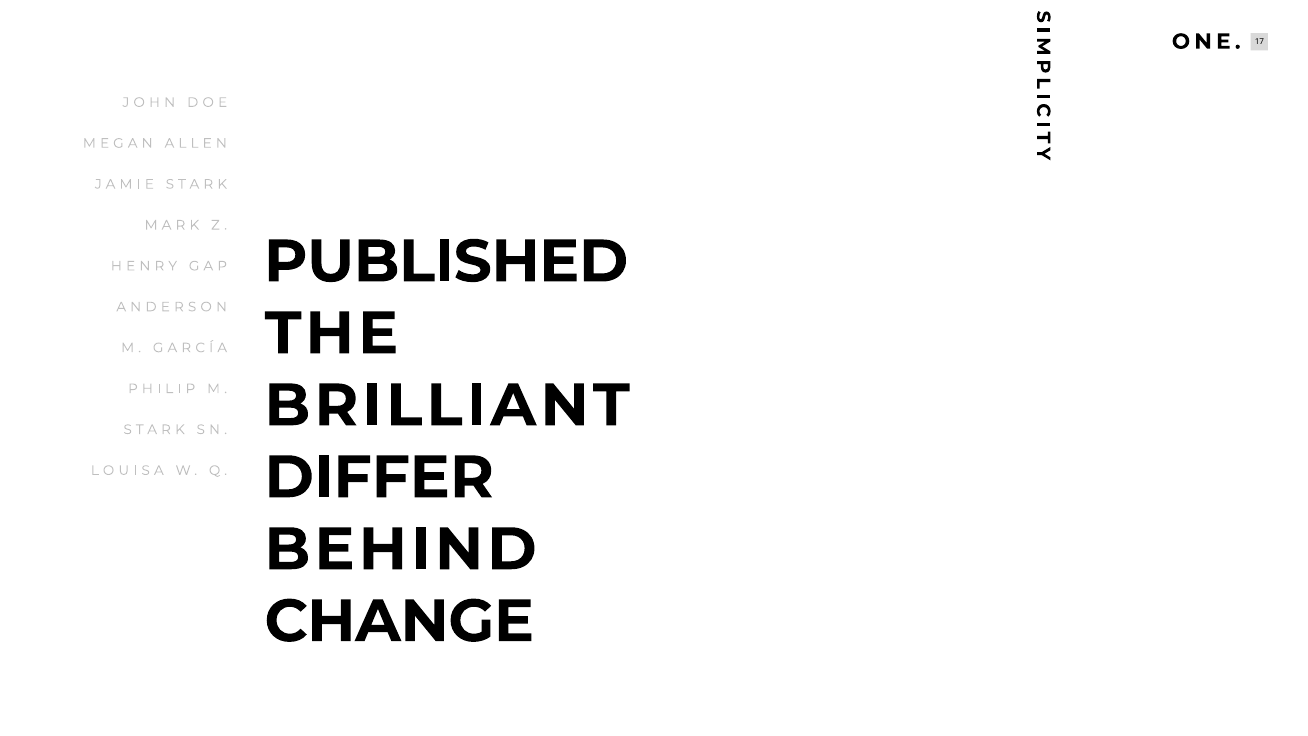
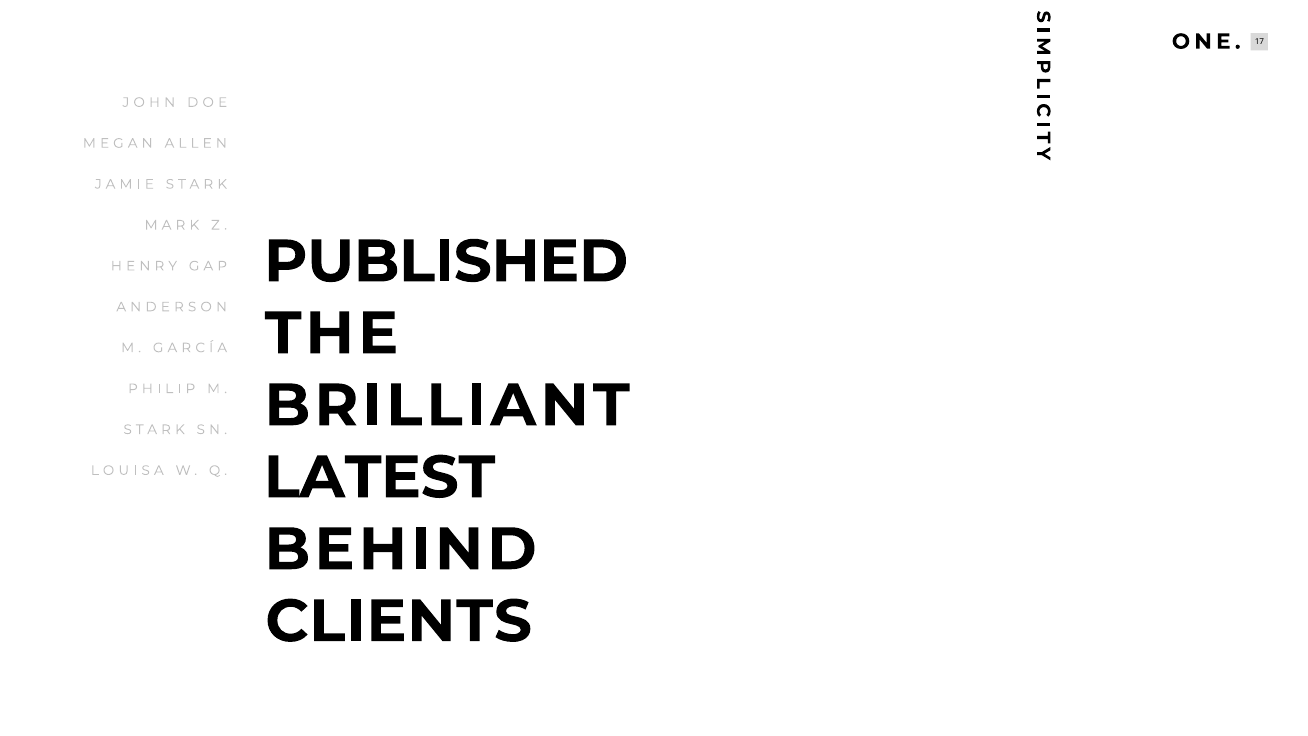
DIFFER: DIFFER -> LATEST (379, 477)
CHANGE: CHANGE -> CLIENTS (399, 621)
